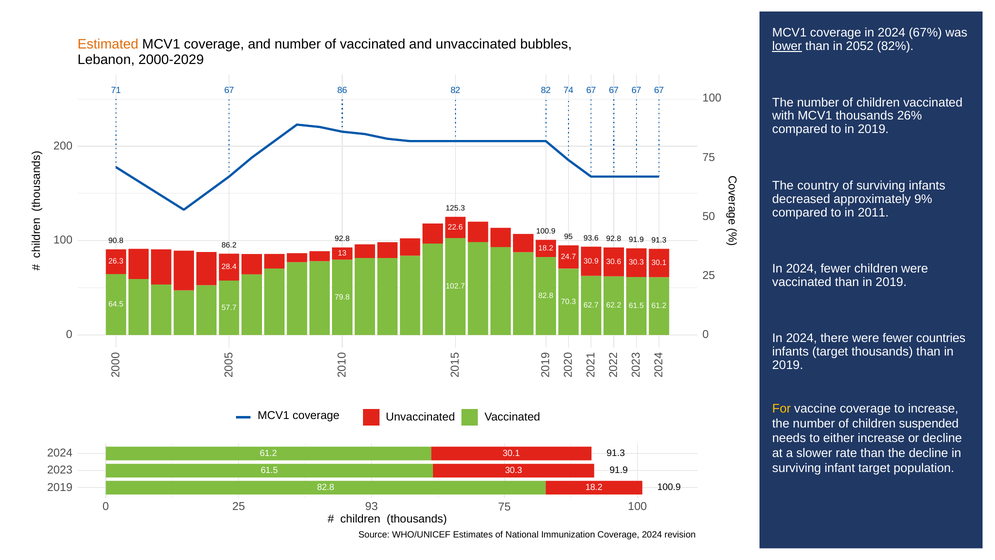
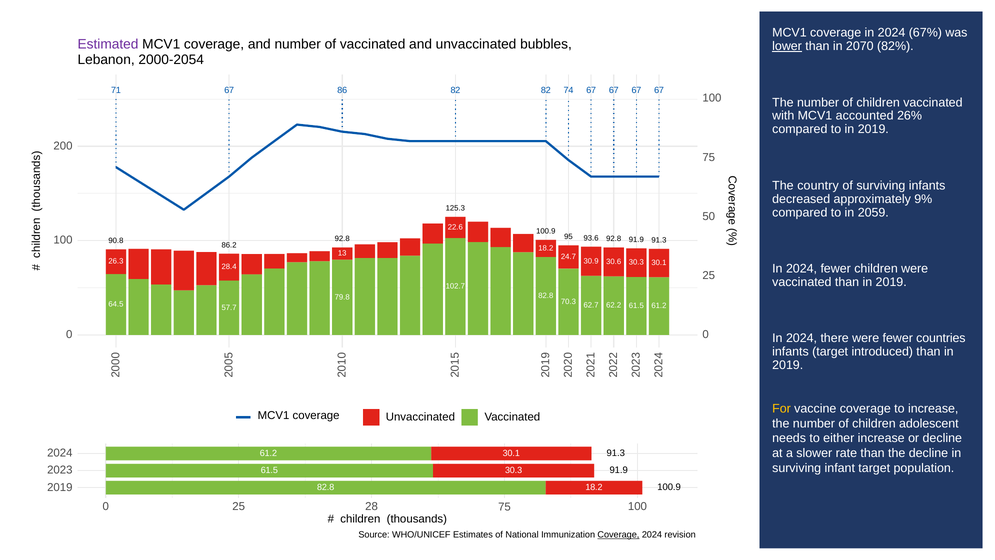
Estimated colour: orange -> purple (108, 44)
2052: 2052 -> 2070 (860, 46)
2000-2029: 2000-2029 -> 2000-2054 (171, 59)
MCV1 thousands: thousands -> accounted (865, 116)
2011: 2011 -> 2059 (873, 212)
target thousands: thousands -> introduced (882, 352)
suspended: suspended -> adolescent (929, 423)
93: 93 -> 28 (372, 506)
Coverage underline: none -> present (618, 534)
